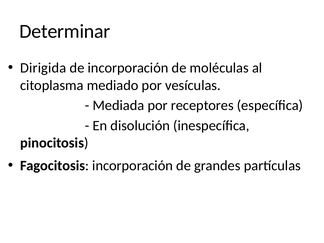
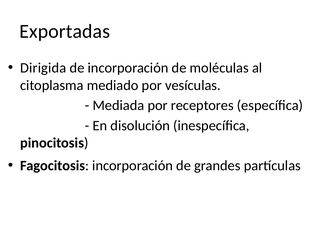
Determinar: Determinar -> Exportadas (65, 31)
